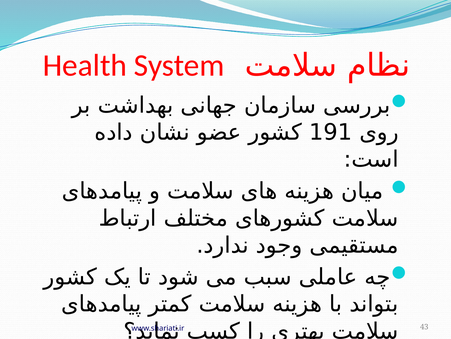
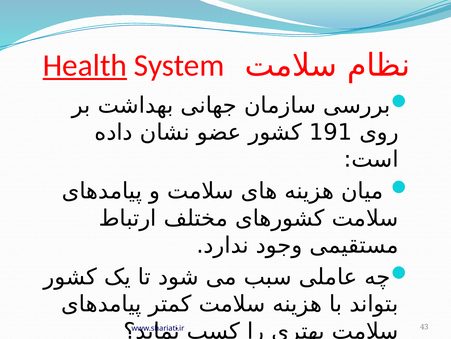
Health underline: none -> present (85, 65)
